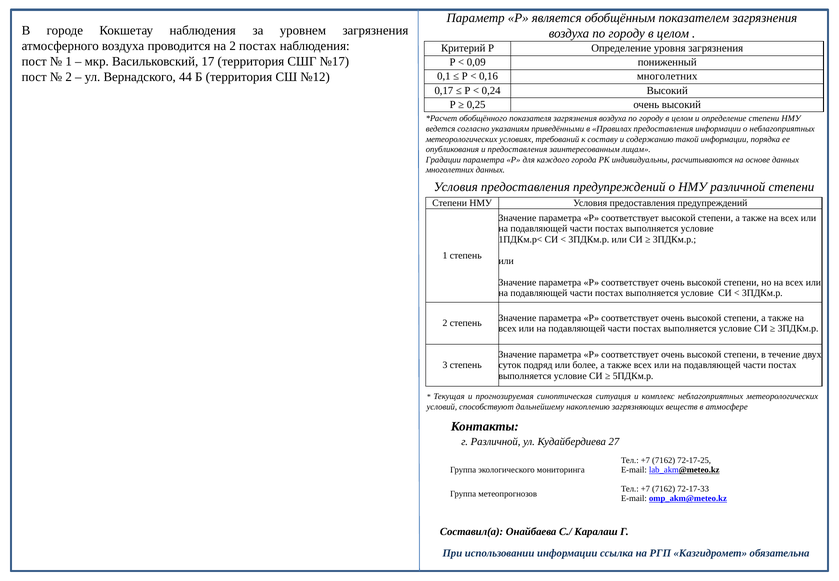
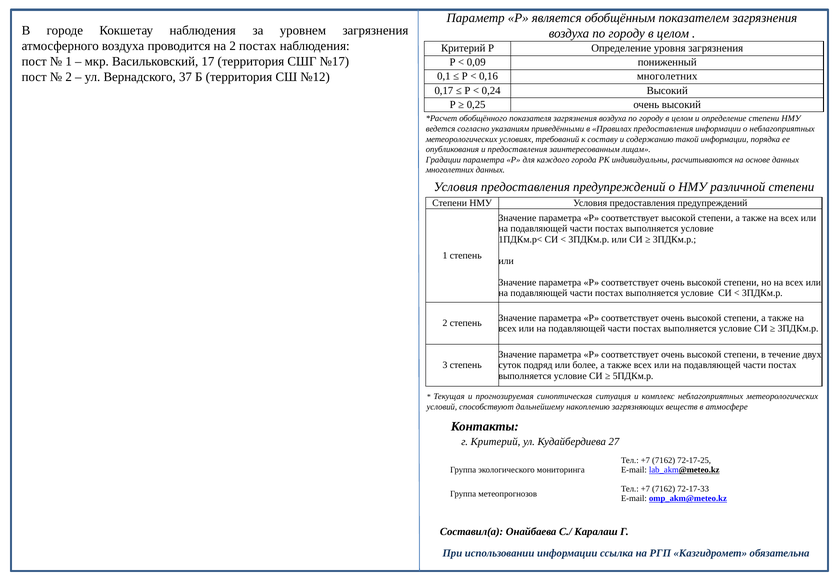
44: 44 -> 37 (185, 77)
Различной: Различной -> Критерий (496, 442)
